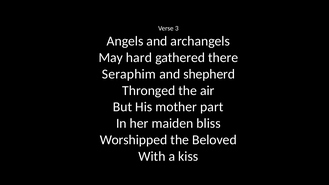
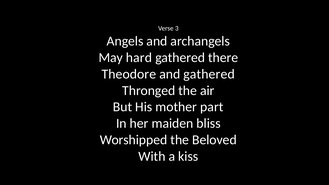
Seraphim: Seraphim -> Theodore (129, 74)
and shepherd: shepherd -> gathered (209, 74)
